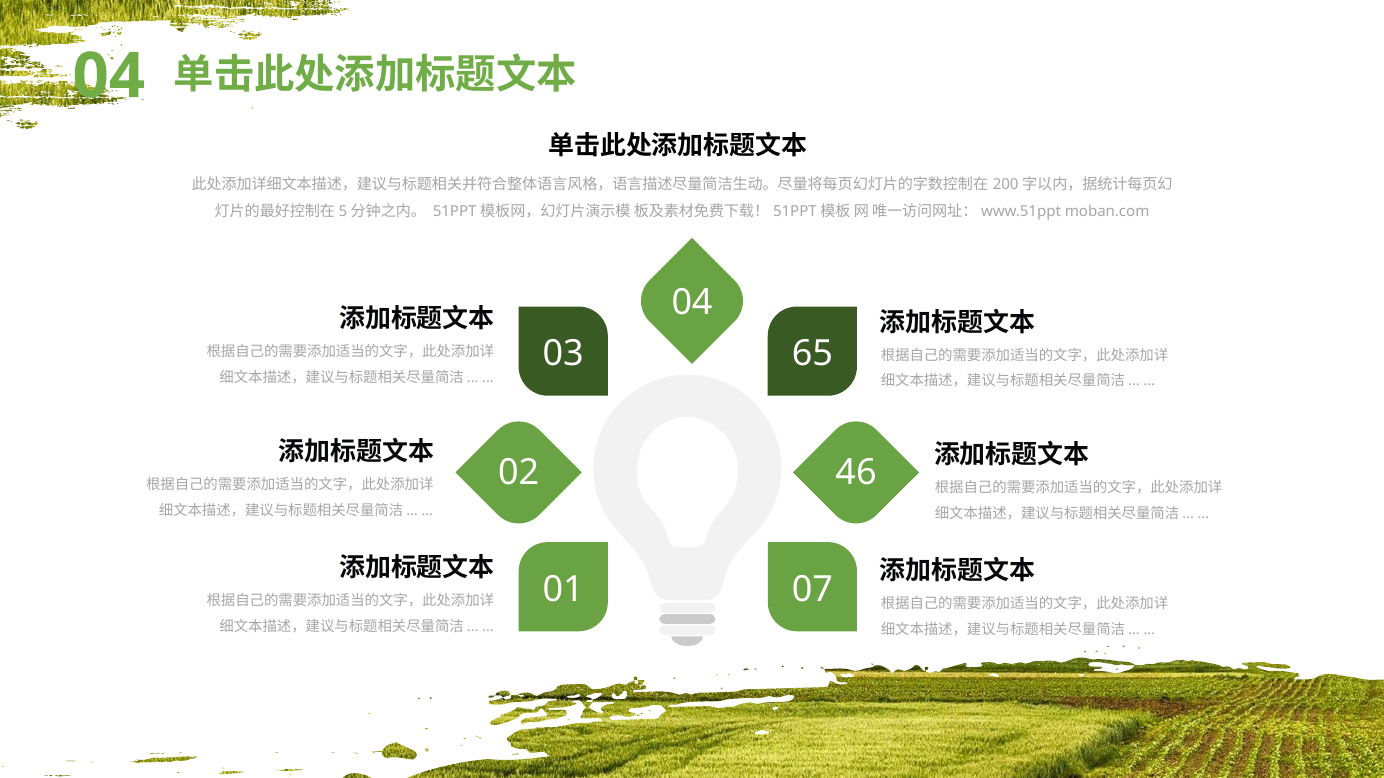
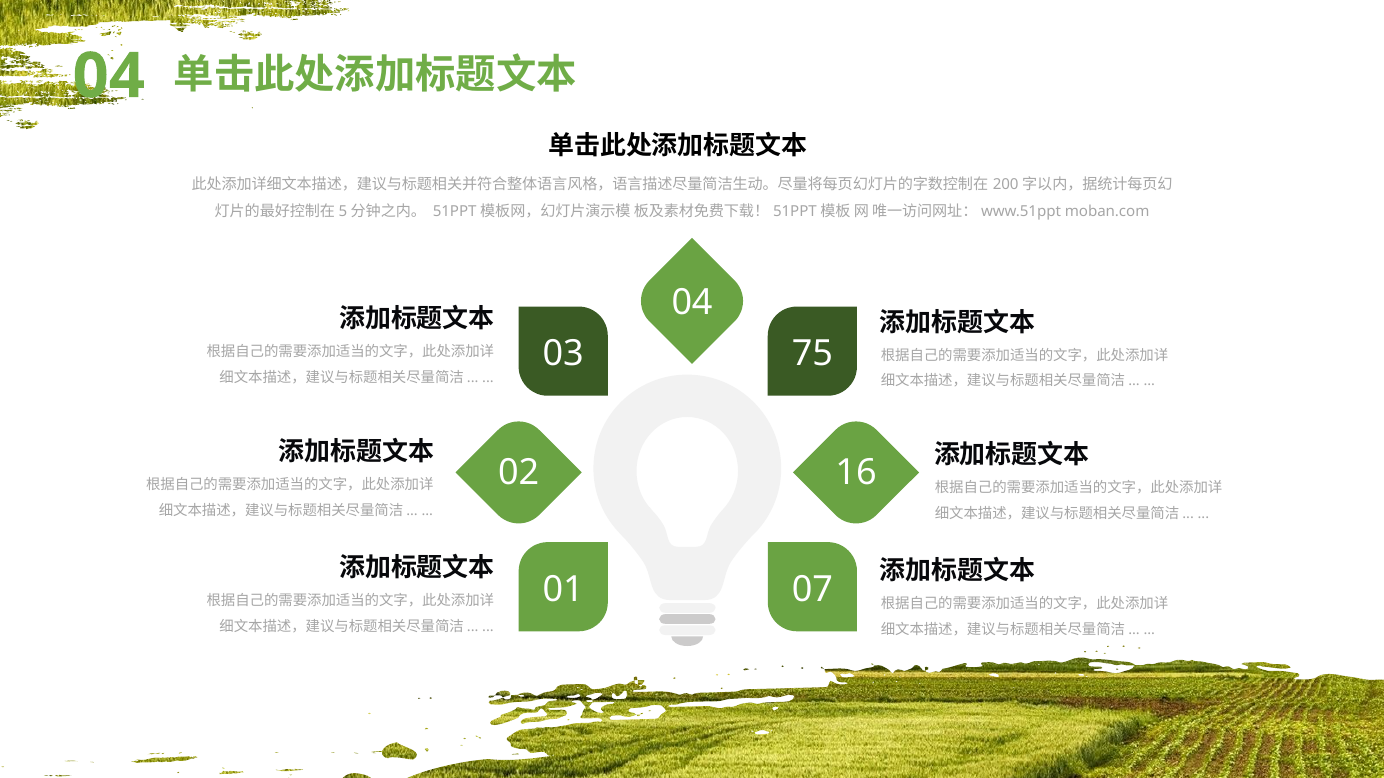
65: 65 -> 75 (812, 354)
46: 46 -> 16 (856, 473)
